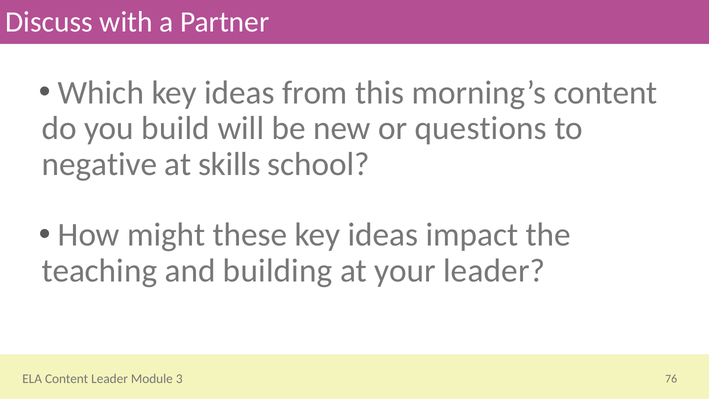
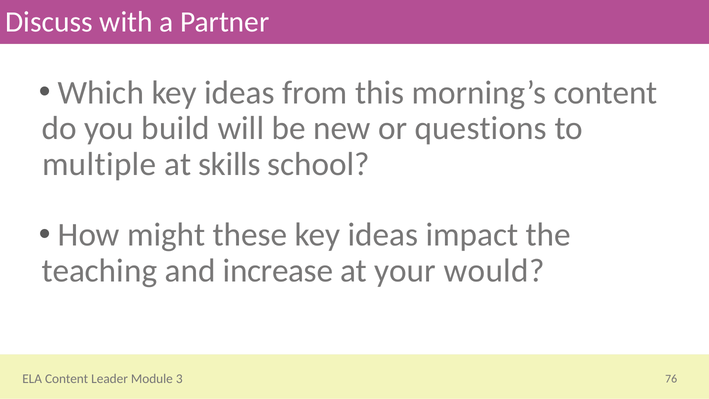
negative: negative -> multiple (99, 164)
building: building -> increase (278, 271)
your leader: leader -> would (494, 271)
